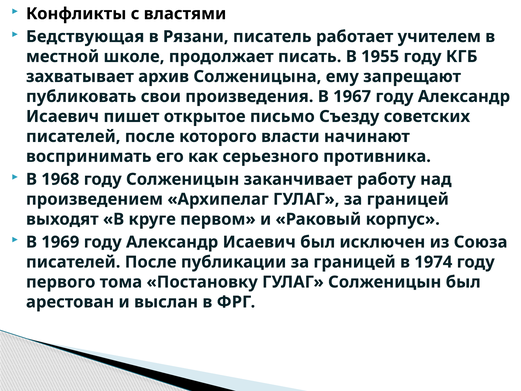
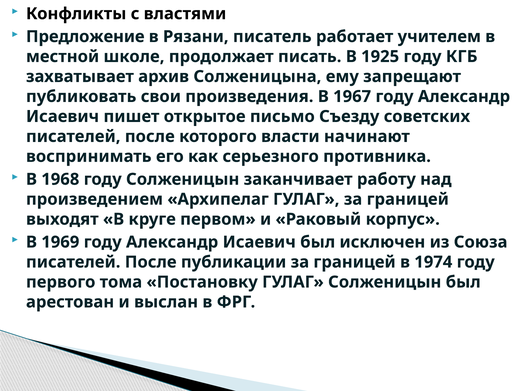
Бедствующая: Бедствующая -> Предложение (85, 37)
1955: 1955 -> 1925 (380, 57)
